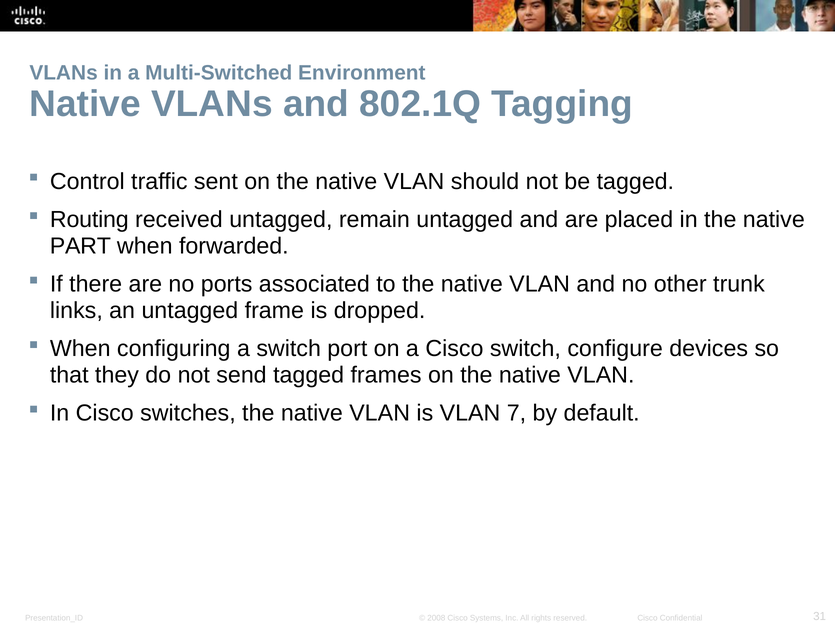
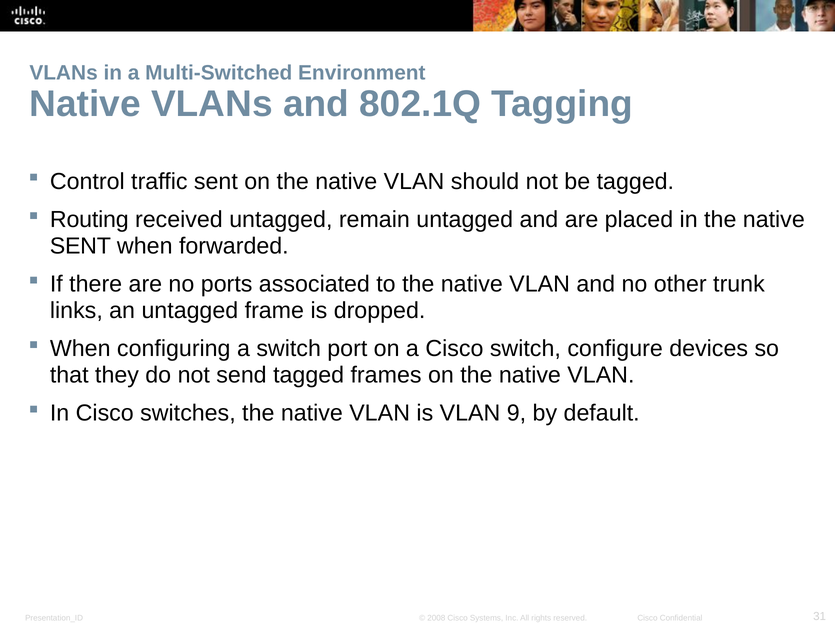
PART: PART -> SENT (80, 246)
7: 7 -> 9 (516, 413)
